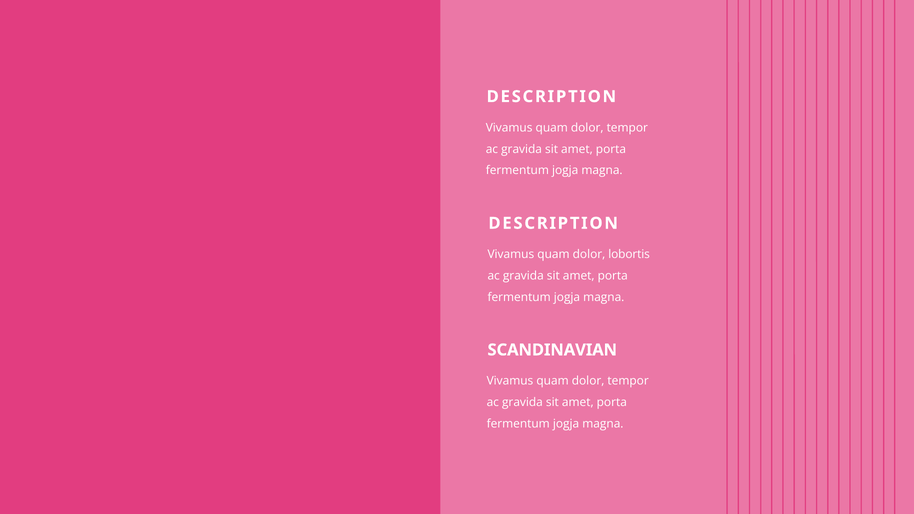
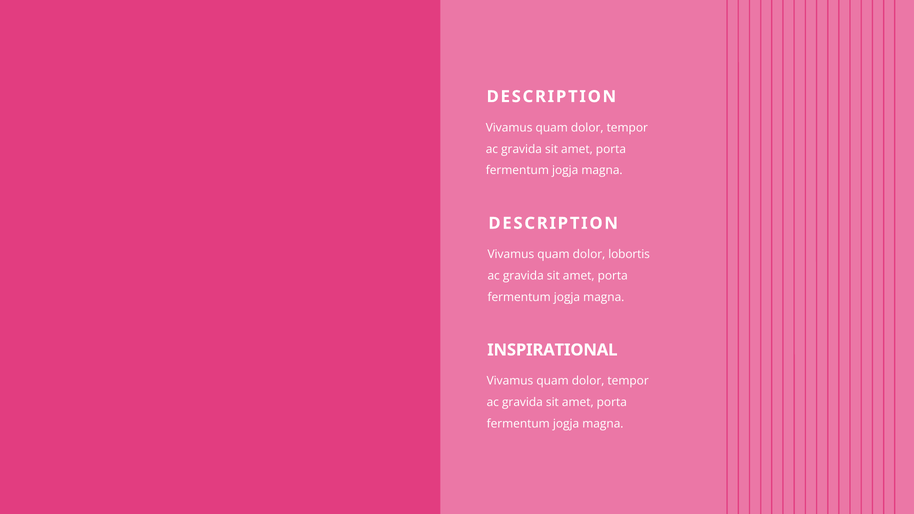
SCANDINAVIAN: SCANDINAVIAN -> INSPIRATIONAL (552, 350)
